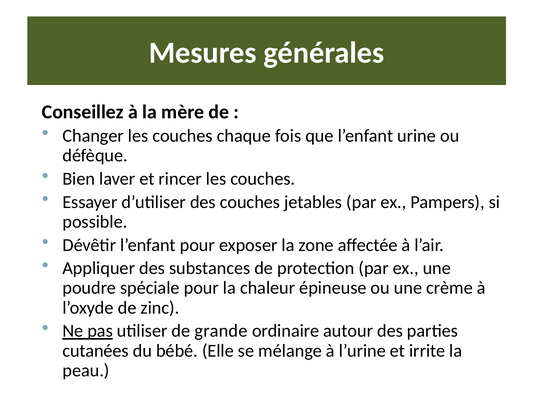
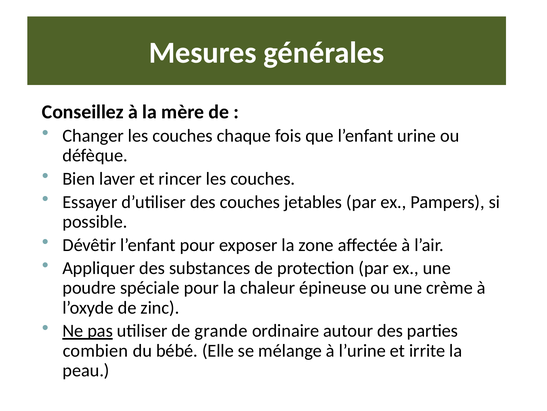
cutanées: cutanées -> combien (95, 350)
